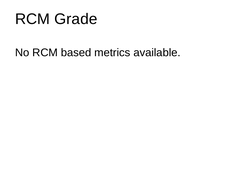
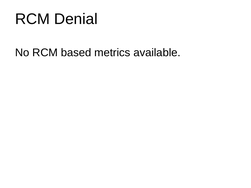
Grade: Grade -> Denial (76, 19)
